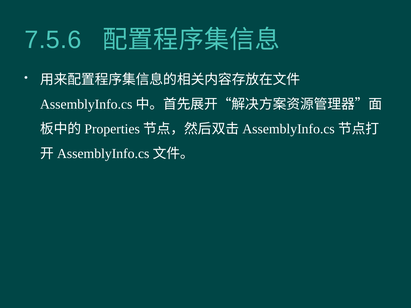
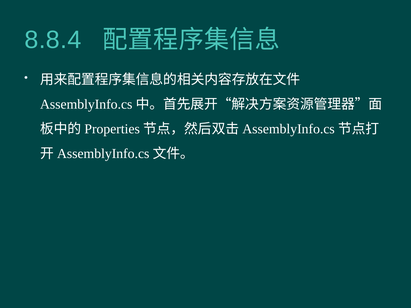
7.5.6: 7.5.6 -> 8.8.4 (53, 40)
